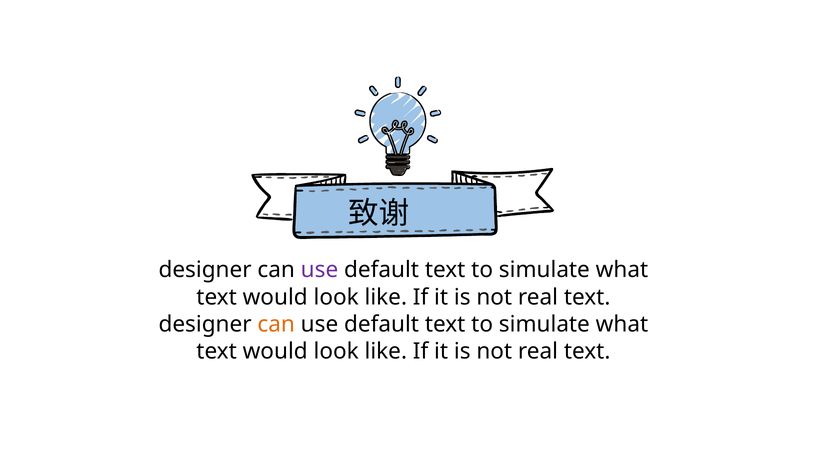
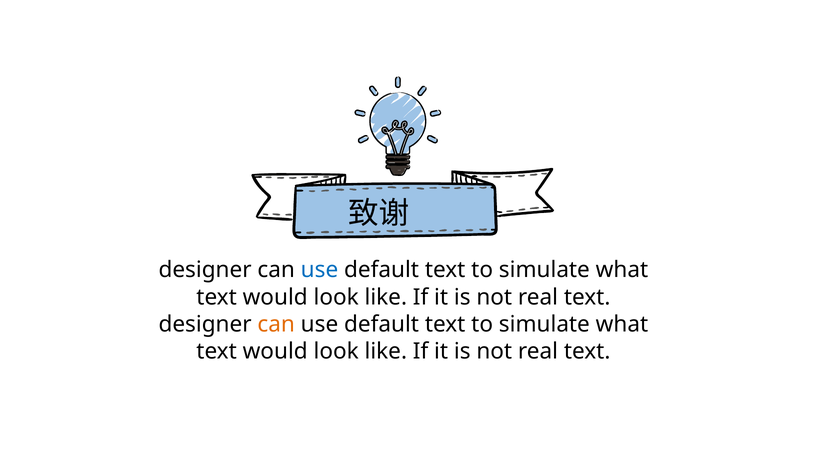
use colour: purple -> blue (319, 270)
